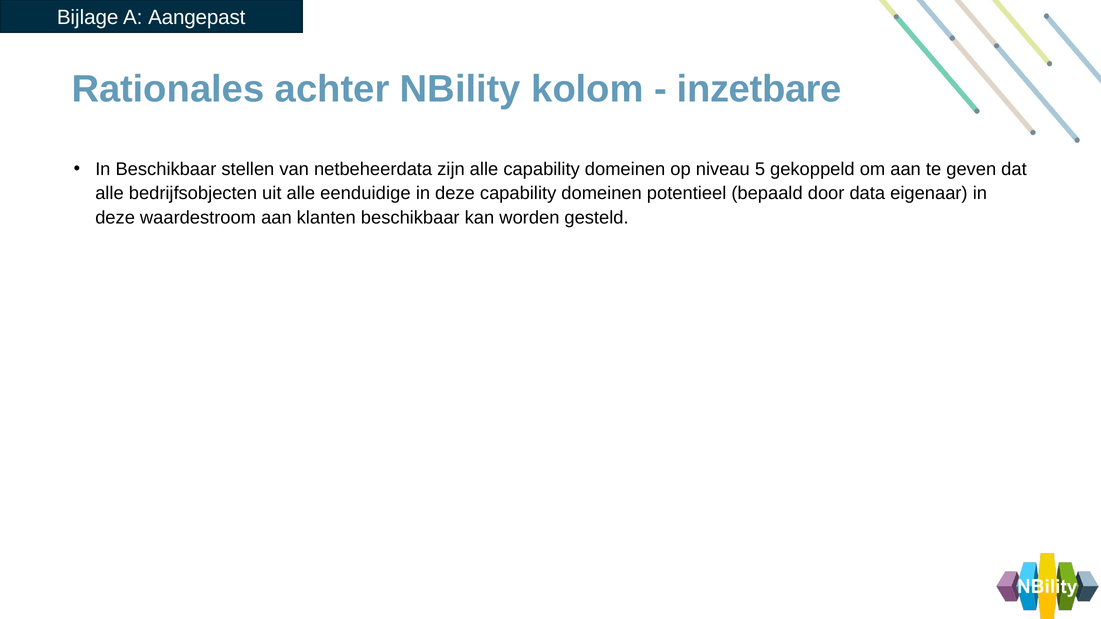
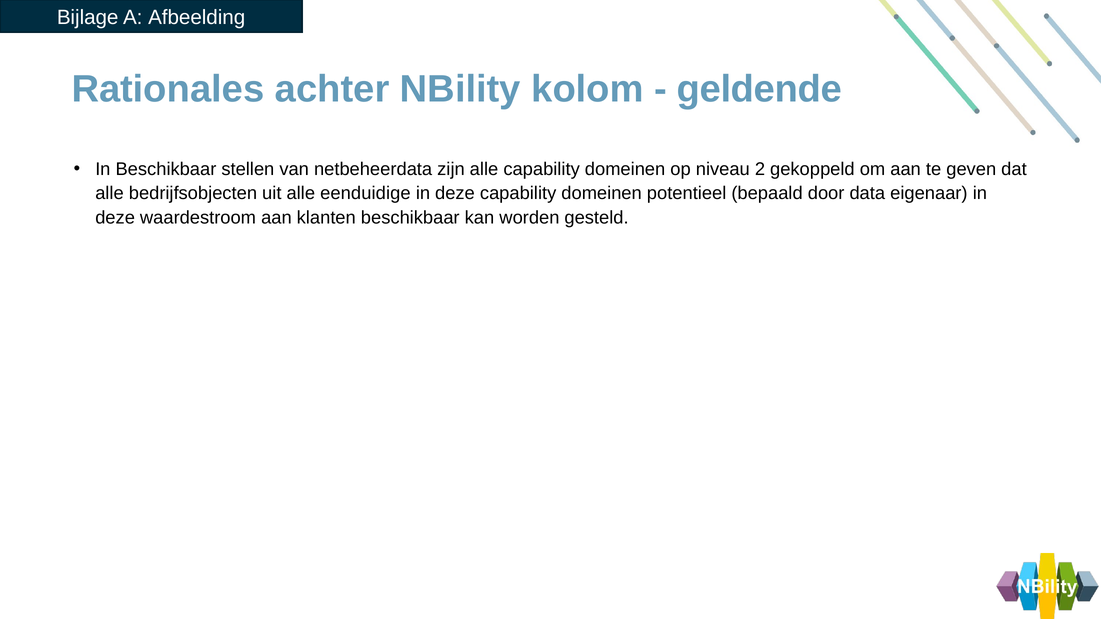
Aangepast: Aangepast -> Afbeelding (197, 18)
inzetbare: inzetbare -> geldende (759, 89)
5: 5 -> 2 (760, 169)
